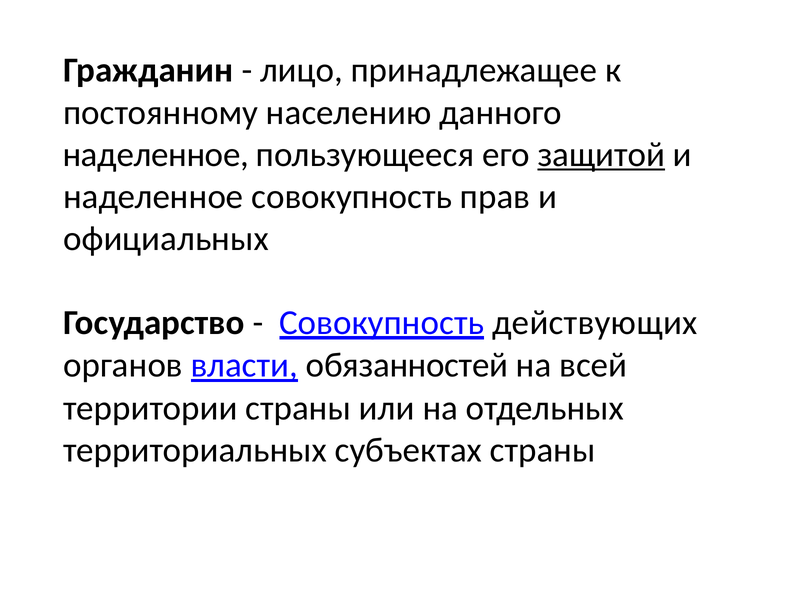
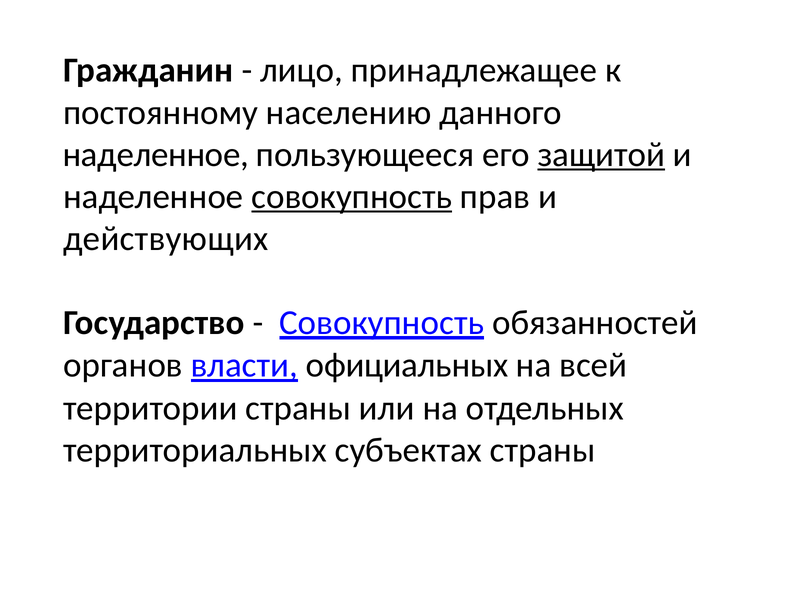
совокупность underline: none -> present (352, 197)
официальных: официальных -> действующих (166, 239)
действующих: действующих -> обязанностей (595, 323)
обязанностей: обязанностей -> официальных (407, 365)
